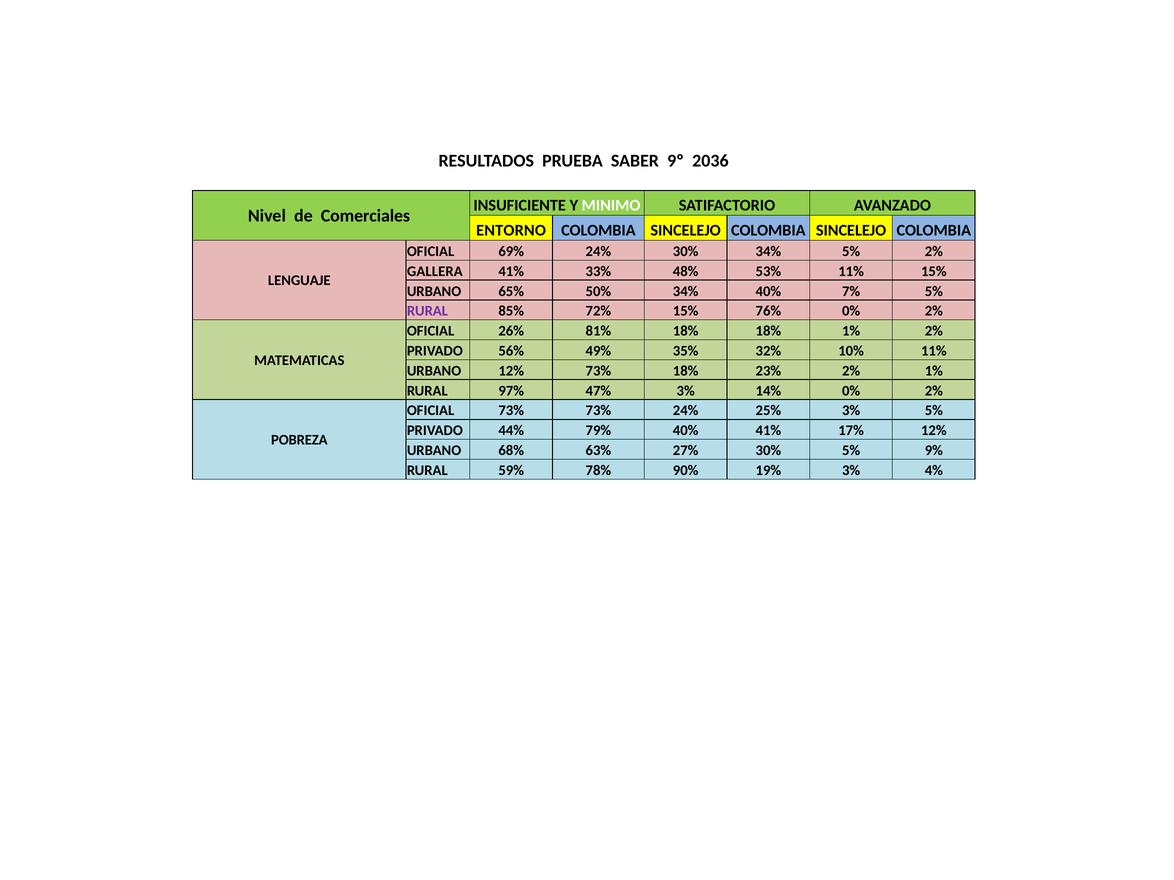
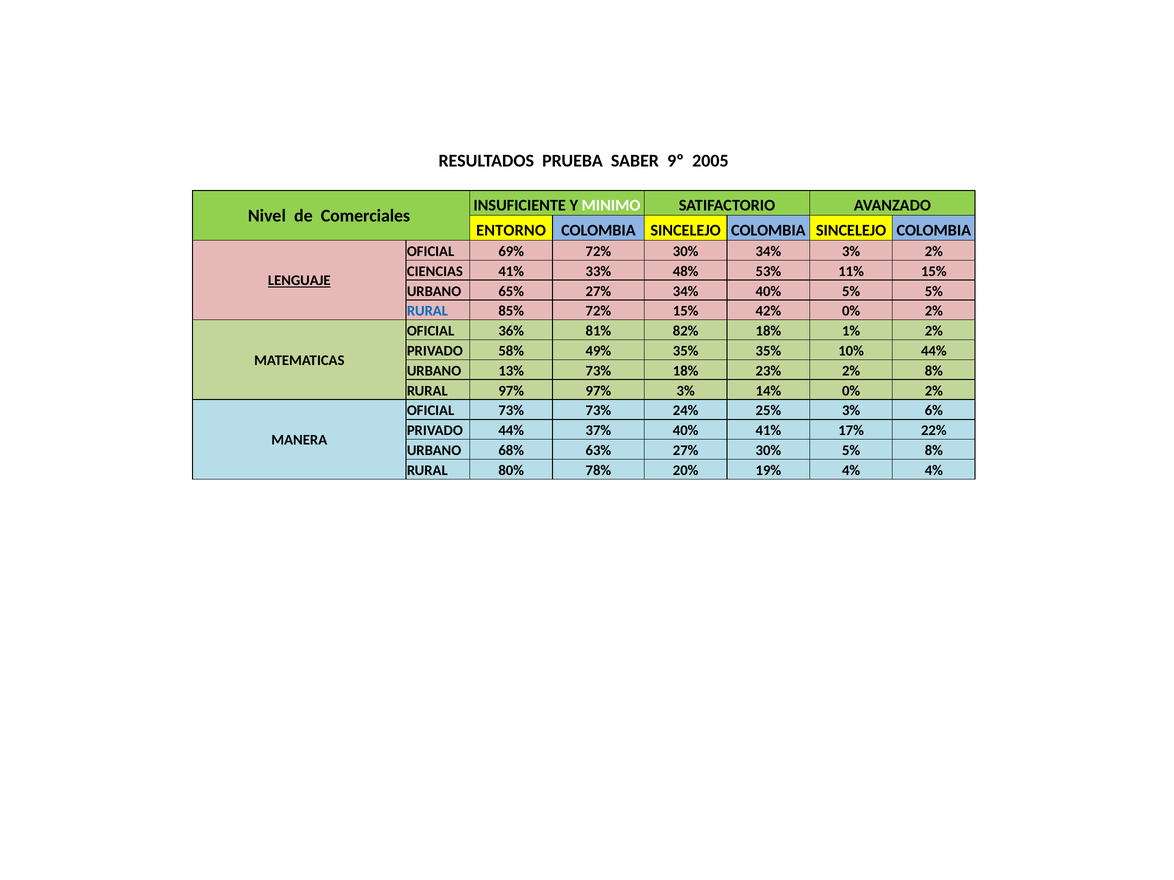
2036: 2036 -> 2005 (710, 161)
69% 24%: 24% -> 72% (598, 251)
34% 5%: 5% -> 3% (851, 251)
GALLERA: GALLERA -> CIENCIAS (435, 271)
LENGUAJE underline: none -> present (299, 281)
65% 50%: 50% -> 27% (598, 291)
40% 7%: 7% -> 5% (851, 291)
RURAL colour: purple -> blue (427, 311)
76%: 76% -> 42% (768, 311)
26%: 26% -> 36% (511, 331)
81% 18%: 18% -> 82% (686, 331)
56%: 56% -> 58% (511, 351)
35% 32%: 32% -> 35% (768, 351)
10% 11%: 11% -> 44% (934, 351)
URBANO 12%: 12% -> 13% (511, 371)
2% 1%: 1% -> 8% (934, 371)
97% 47%: 47% -> 97% (598, 391)
3% 5%: 5% -> 6% (934, 411)
79%: 79% -> 37% (598, 431)
17% 12%: 12% -> 22% (934, 431)
POBREZA: POBREZA -> MANERA (299, 440)
5% 9%: 9% -> 8% (934, 451)
59%: 59% -> 80% (511, 471)
90%: 90% -> 20% (686, 471)
19% 3%: 3% -> 4% (851, 471)
